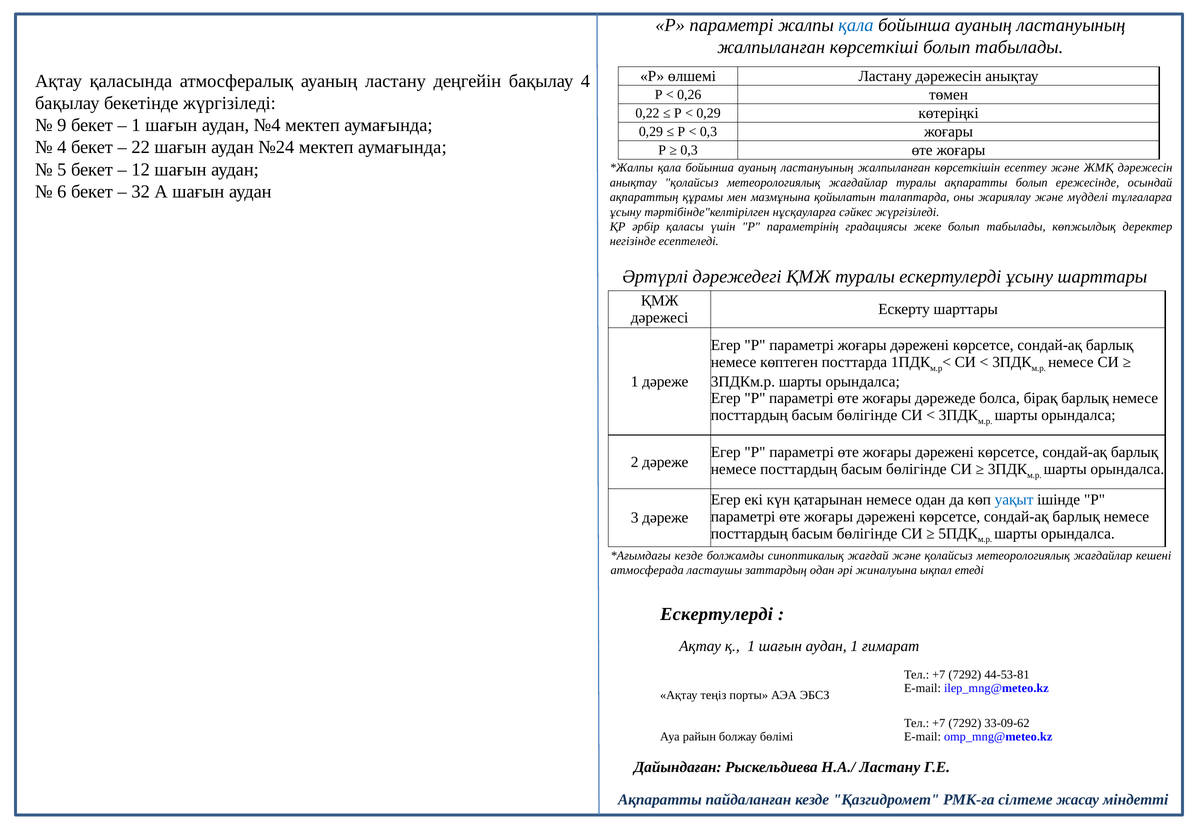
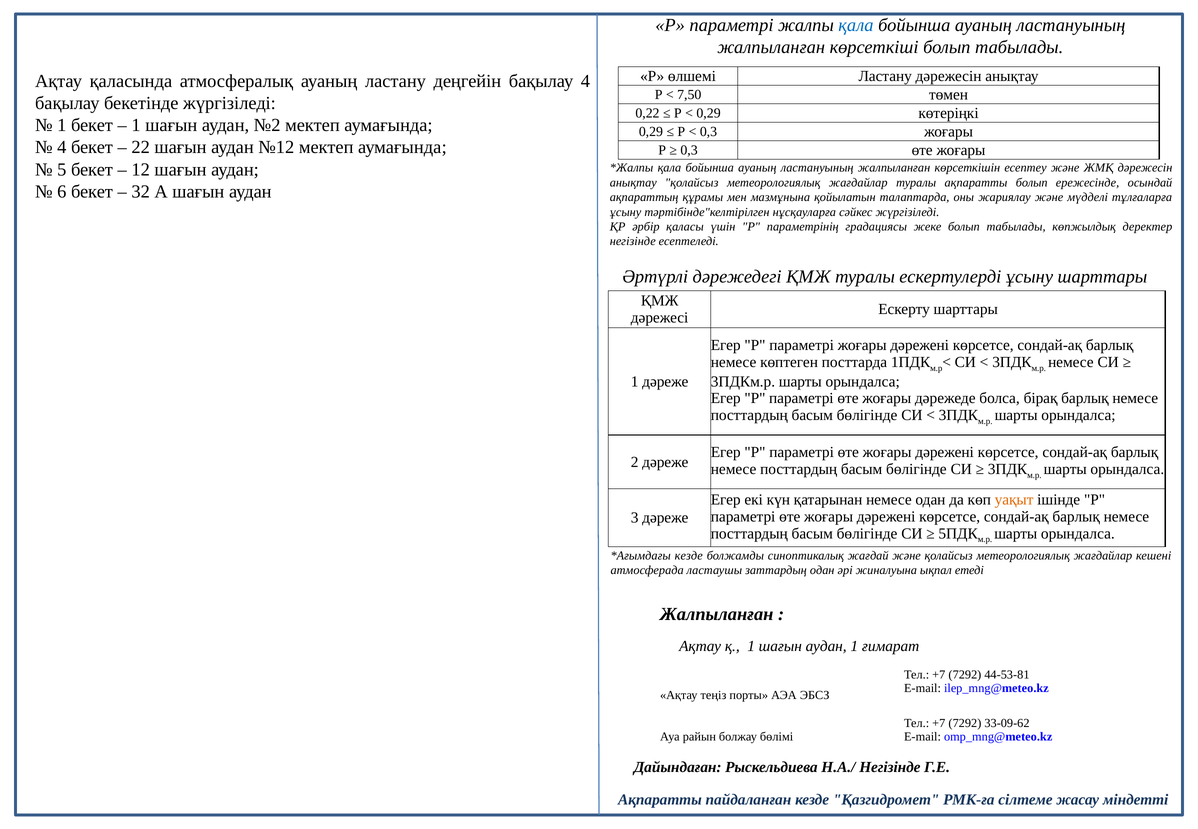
0,26: 0,26 -> 7,50 (689, 95)
9: 9 -> 1 (62, 125)
№4: №4 -> №2 (267, 125)
№24: №24 -> №12 (276, 147)
уақыт colour: blue -> orange (1014, 500)
Ескертулерді: Ескертулерді -> Жалпыланған (717, 615)
Н.А./ Ластану: Ластану -> Негізінде (890, 768)
